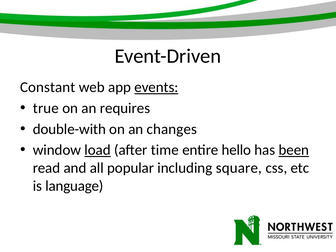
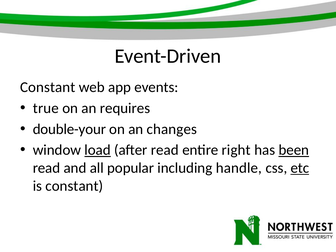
events underline: present -> none (156, 87)
double-with: double-with -> double-your (69, 129)
after time: time -> read (165, 150)
hello: hello -> right (236, 150)
square: square -> handle (239, 168)
etc underline: none -> present (300, 168)
is language: language -> constant (74, 186)
